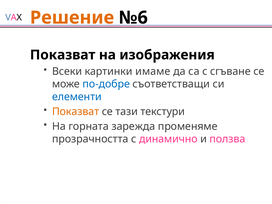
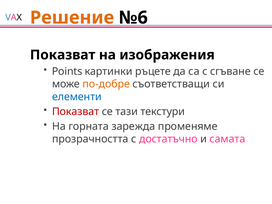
Всеки: Всеки -> Points (67, 71)
имаме: имаме -> ръцете (153, 71)
по-добре colour: blue -> orange (106, 84)
Показват colour: orange -> red (76, 112)
динамично: динамично -> достатъчно (168, 139)
ползва: ползва -> самата (227, 139)
